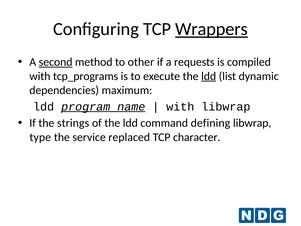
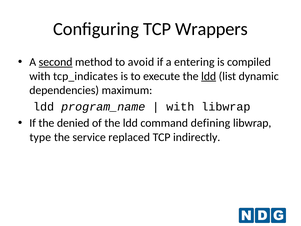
Wrappers underline: present -> none (212, 29)
other: other -> avoid (141, 62)
requests: requests -> entering (194, 62)
tcp_programs: tcp_programs -> tcp_indicates (85, 76)
program_name underline: present -> none (103, 107)
strings: strings -> denied (73, 123)
character: character -> indirectly (197, 137)
